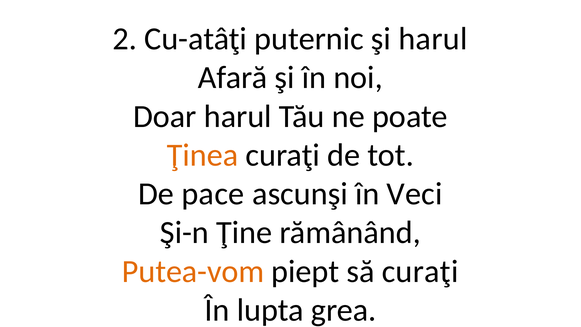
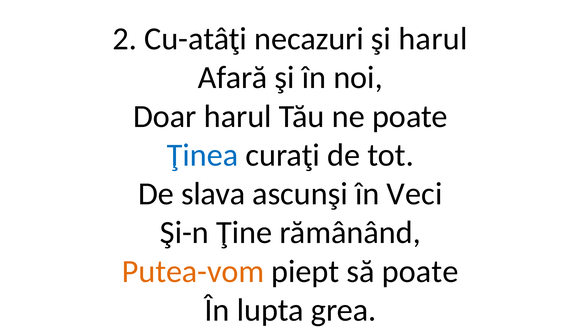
puternic: puternic -> necazuri (309, 39)
Ţinea colour: orange -> blue (203, 155)
pace: pace -> slava (213, 194)
să curaţi: curaţi -> poate (420, 271)
